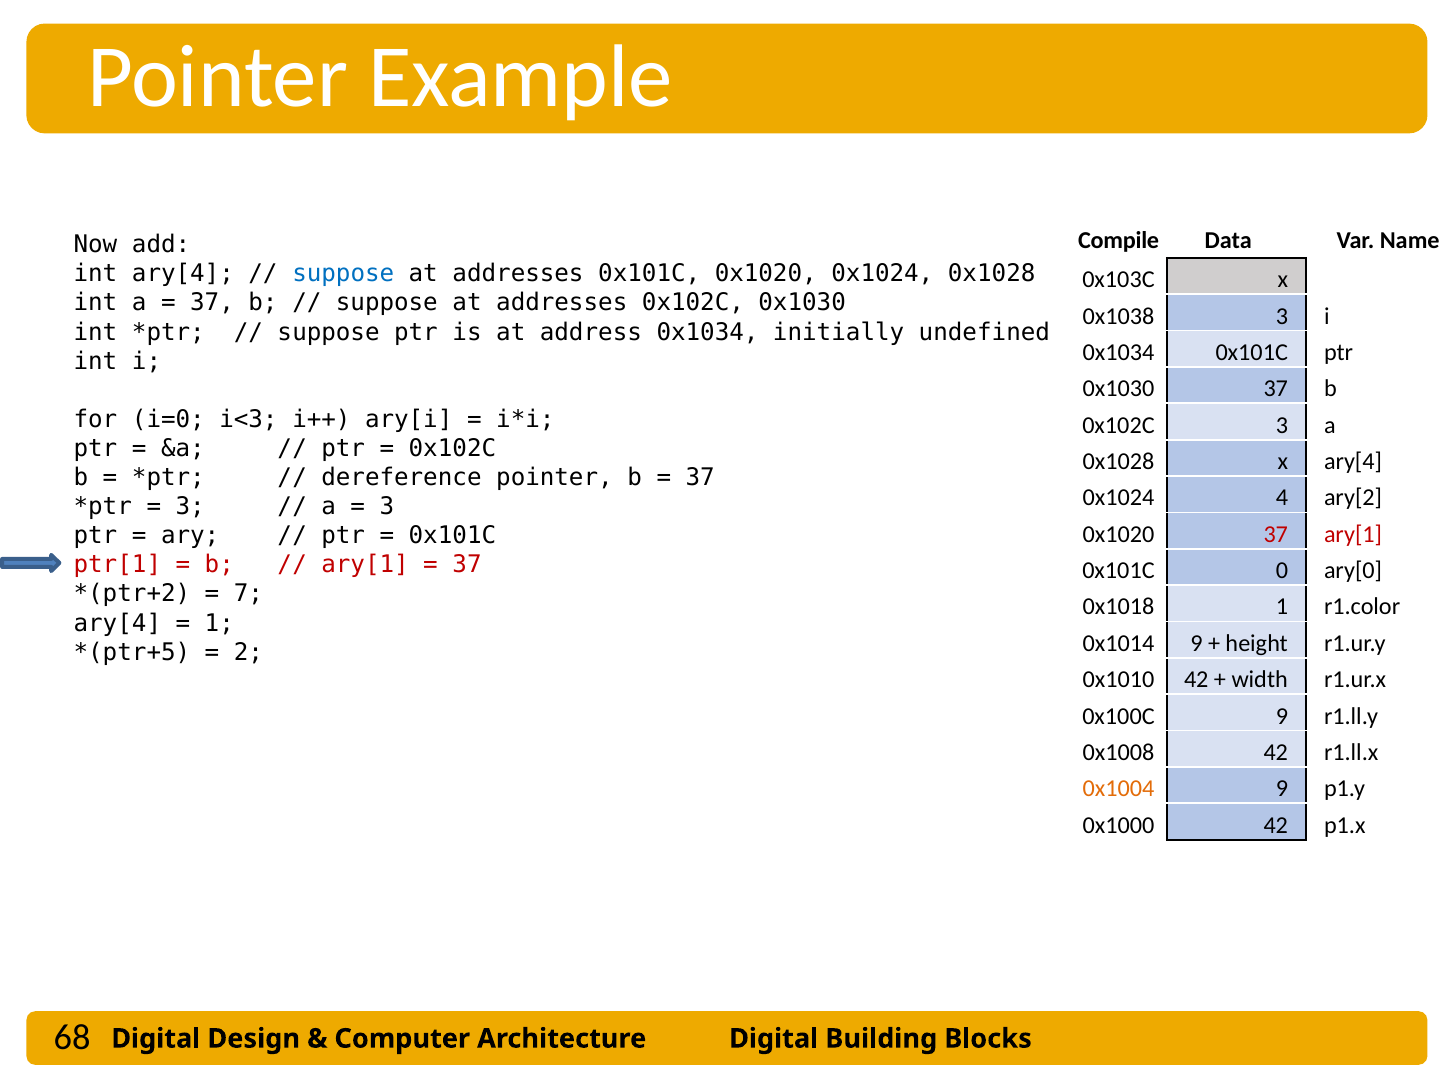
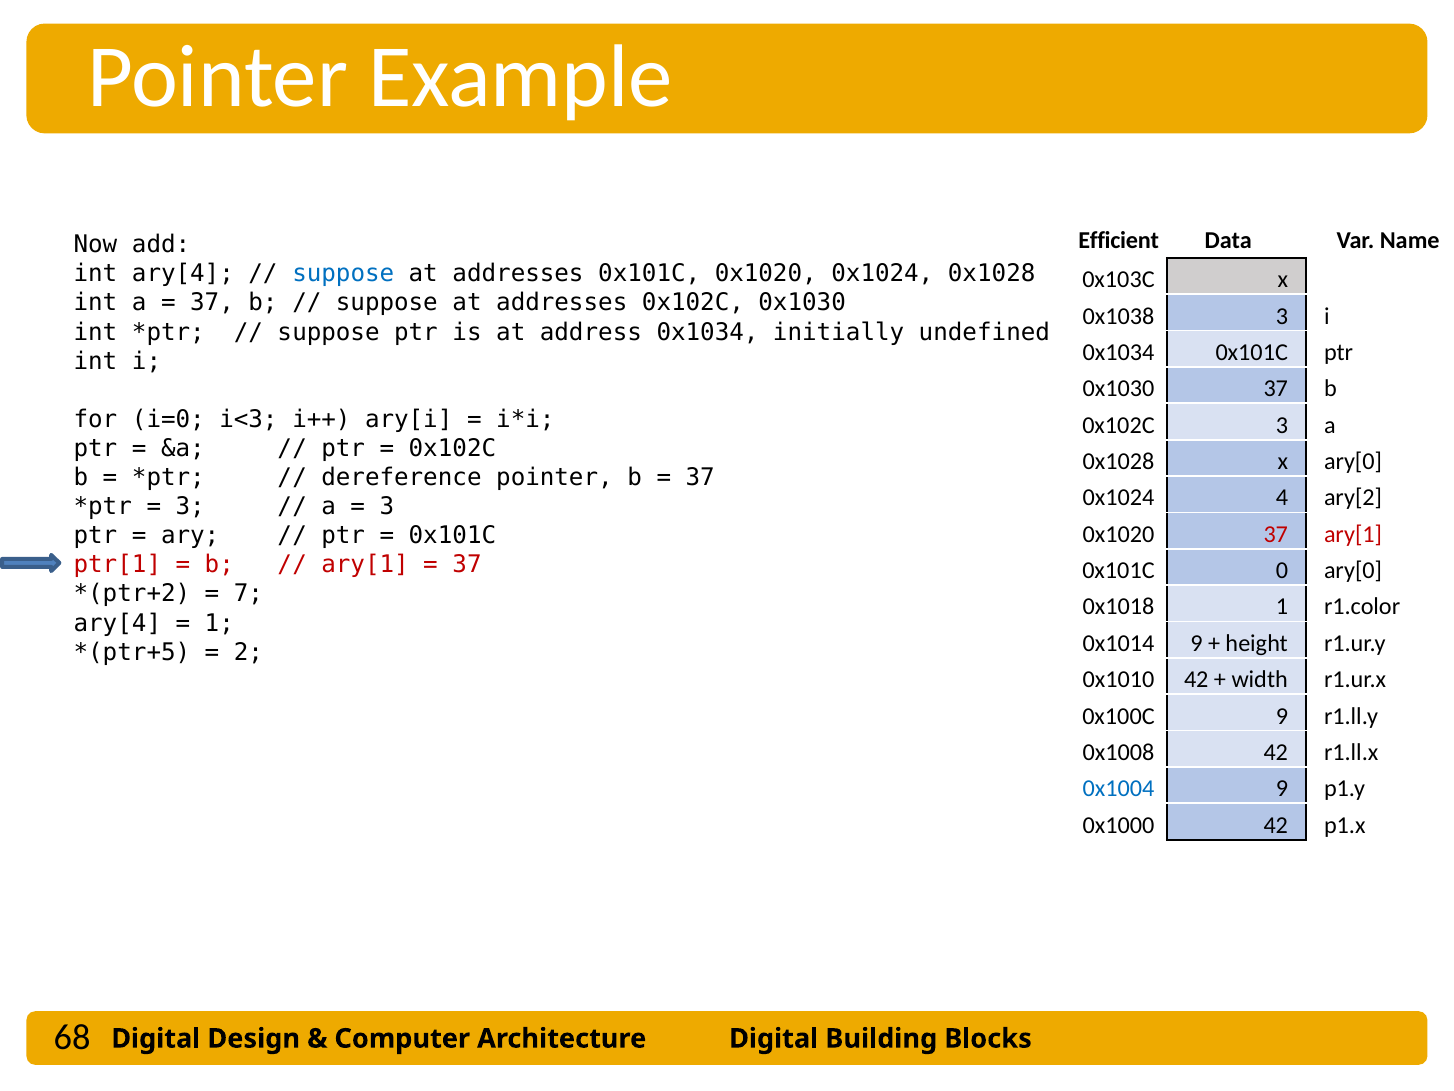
Compile: Compile -> Efficient (1119, 241)
x ary[4: ary[4 -> ary[0 (1353, 461)
0x1004 colour: orange -> blue (1119, 788)
